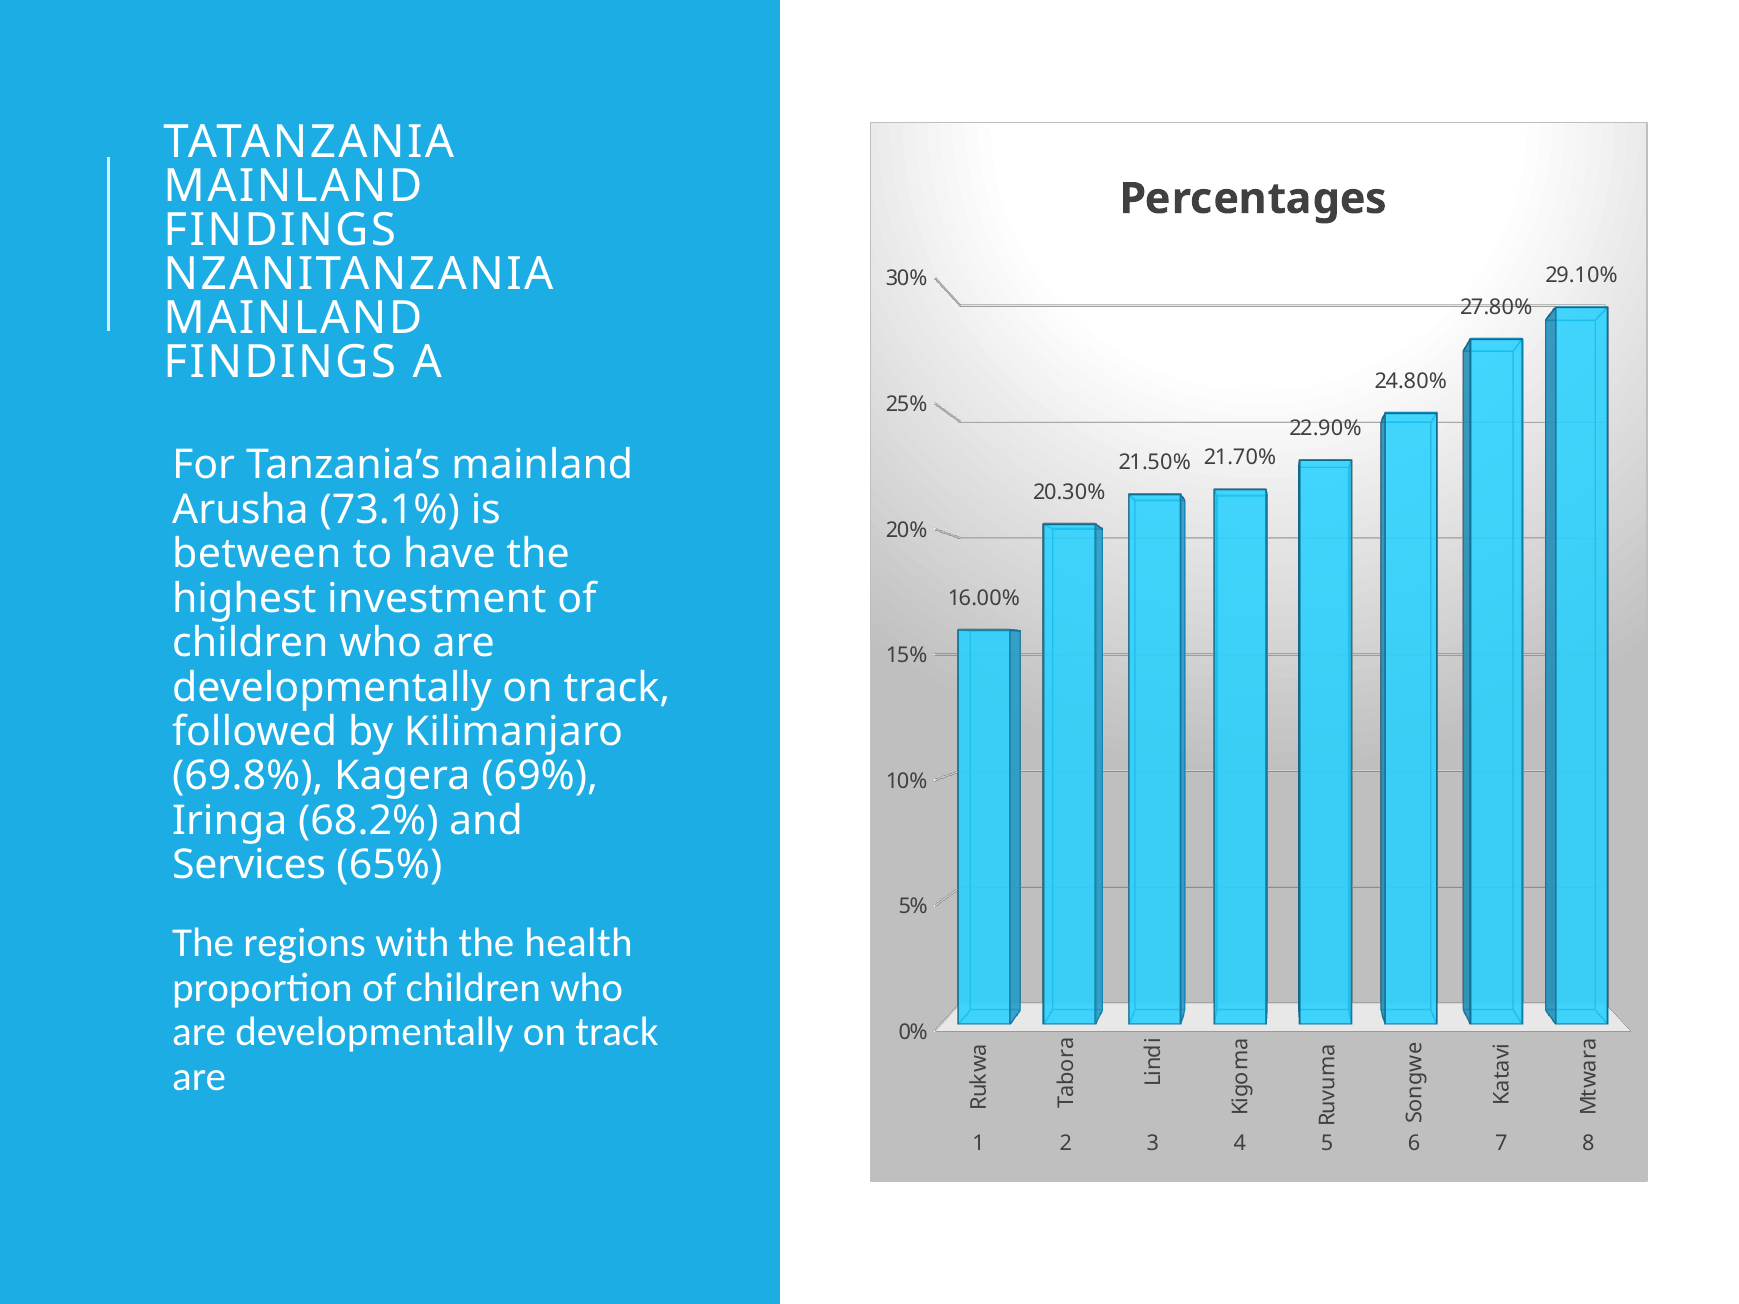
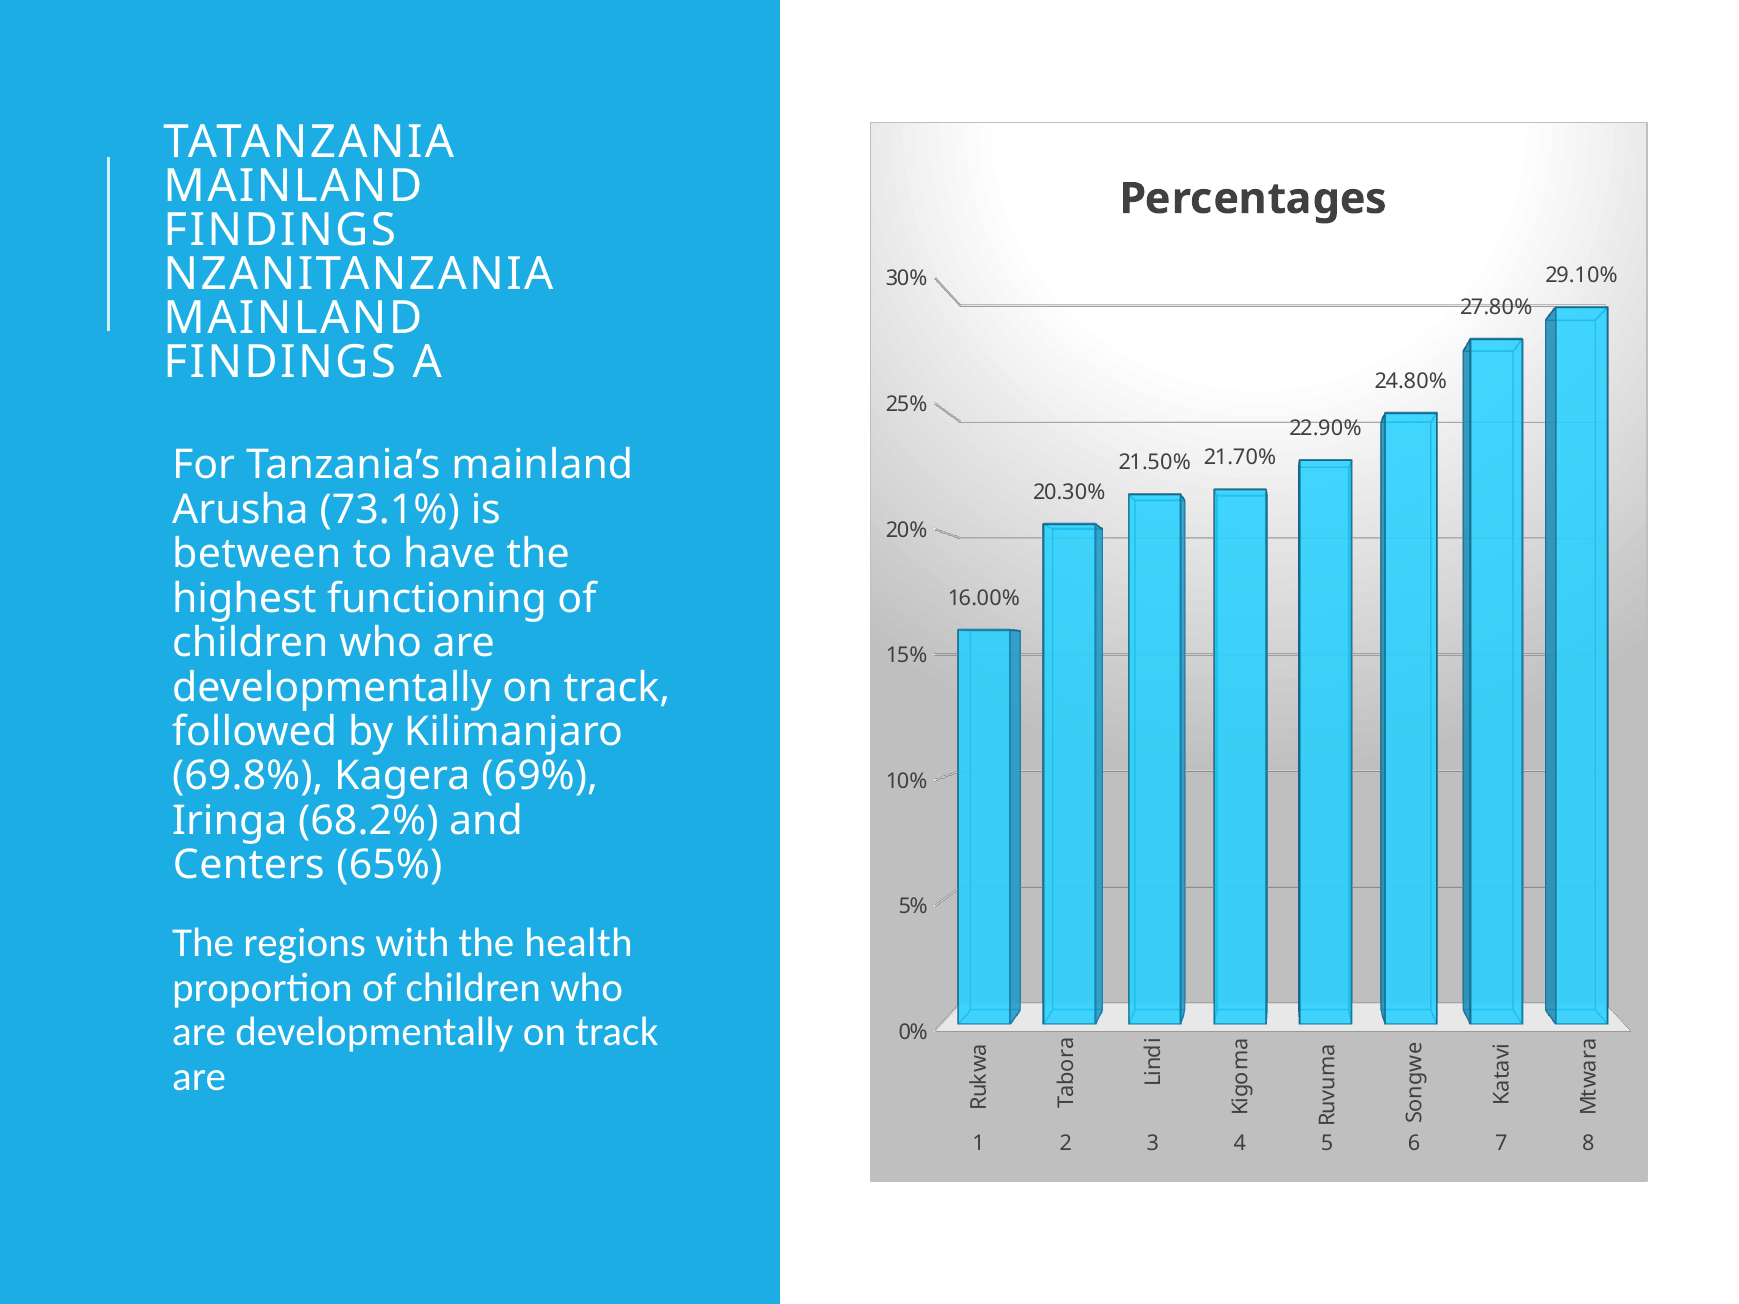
investment: investment -> functioning (437, 599)
Services: Services -> Centers (249, 865)
